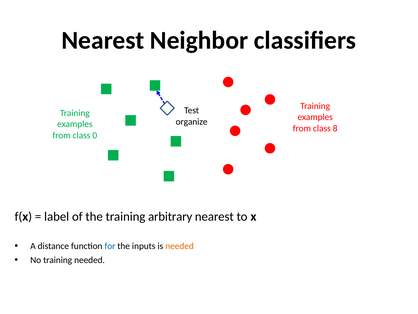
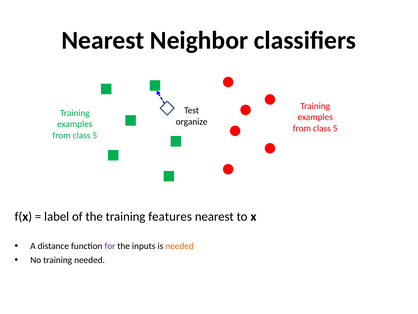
8: 8 -> 5 (335, 128)
0: 0 -> 5 (95, 135)
arbitrary: arbitrary -> features (170, 216)
for colour: blue -> purple (110, 246)
